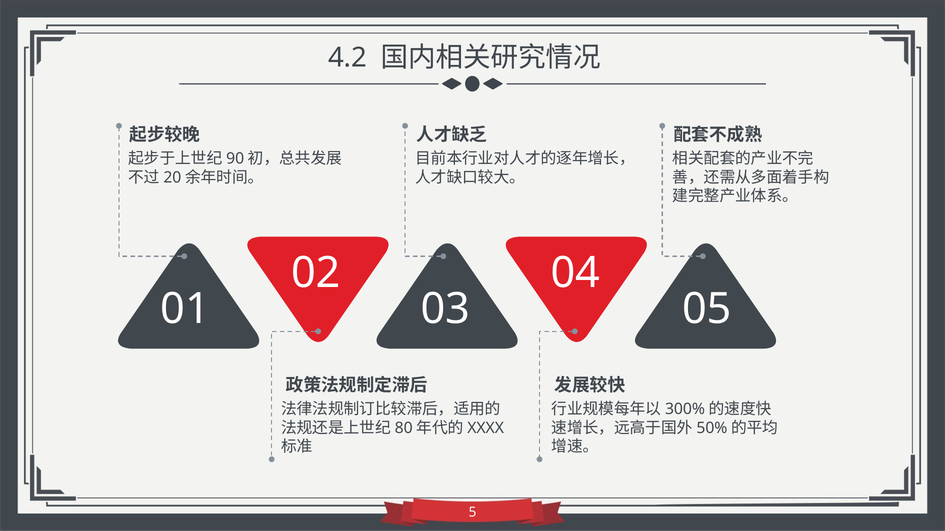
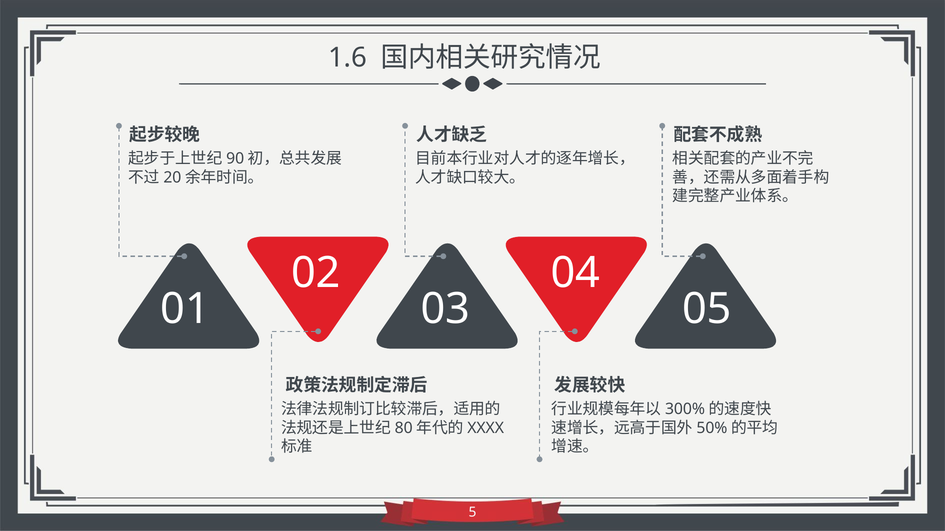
4.2: 4.2 -> 1.6 (348, 58)
